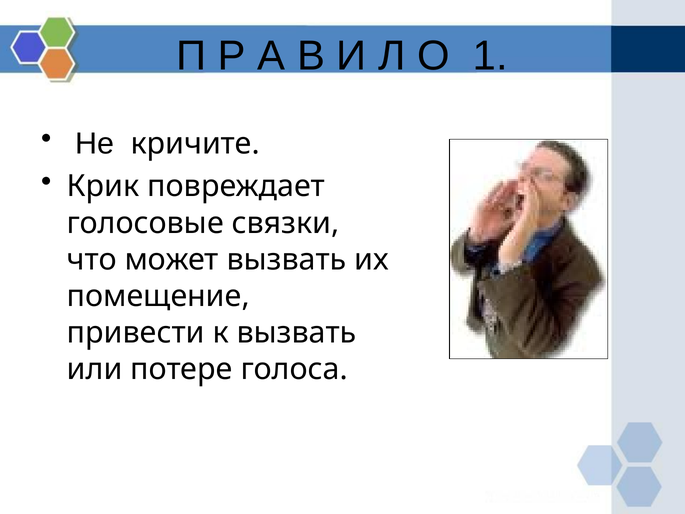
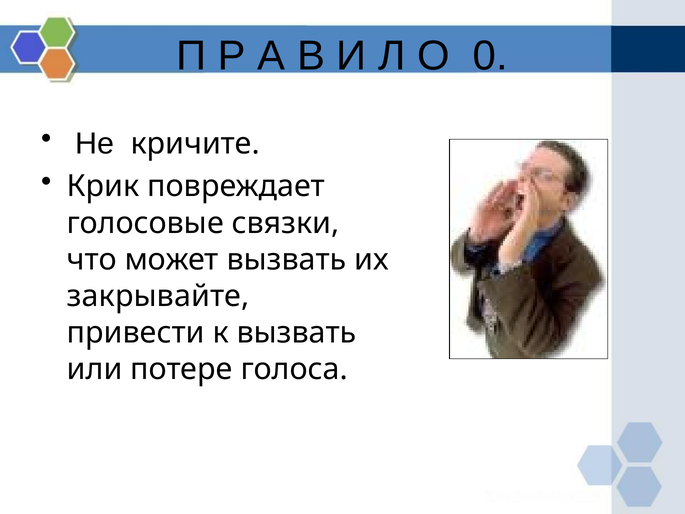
1: 1 -> 0 (490, 56)
помещение: помещение -> закрывайте (158, 296)
